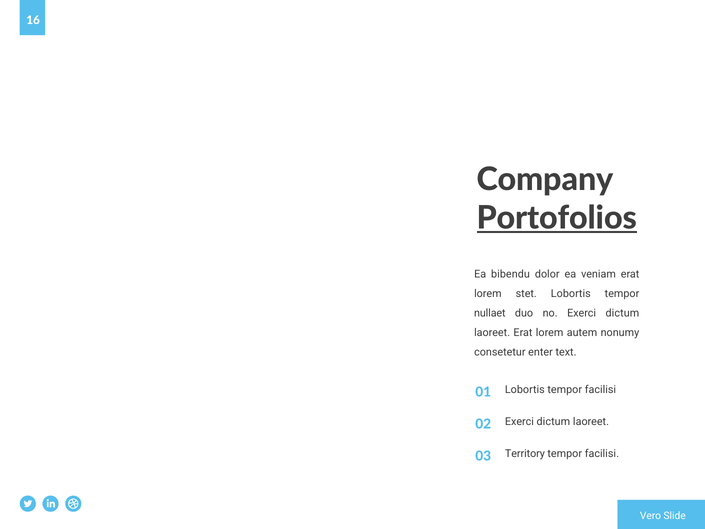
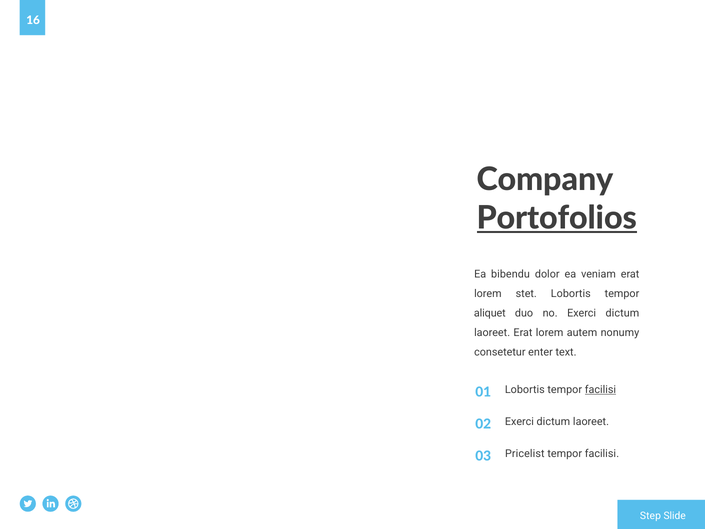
nullaet: nullaet -> aliquet (490, 313)
facilisi underline: none -> present (600, 389)
Territory: Territory -> Pricelist (525, 453)
Vero: Vero -> Step (650, 516)
